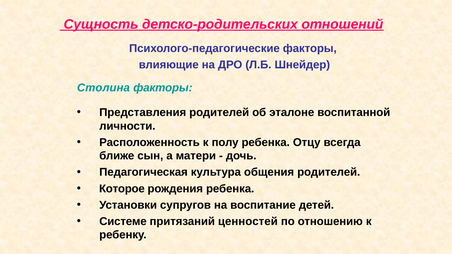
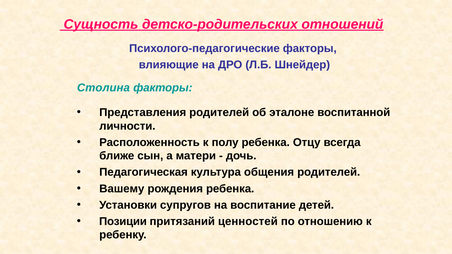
Которое: Которое -> Вашему (122, 189)
Системе: Системе -> Позиции (123, 222)
